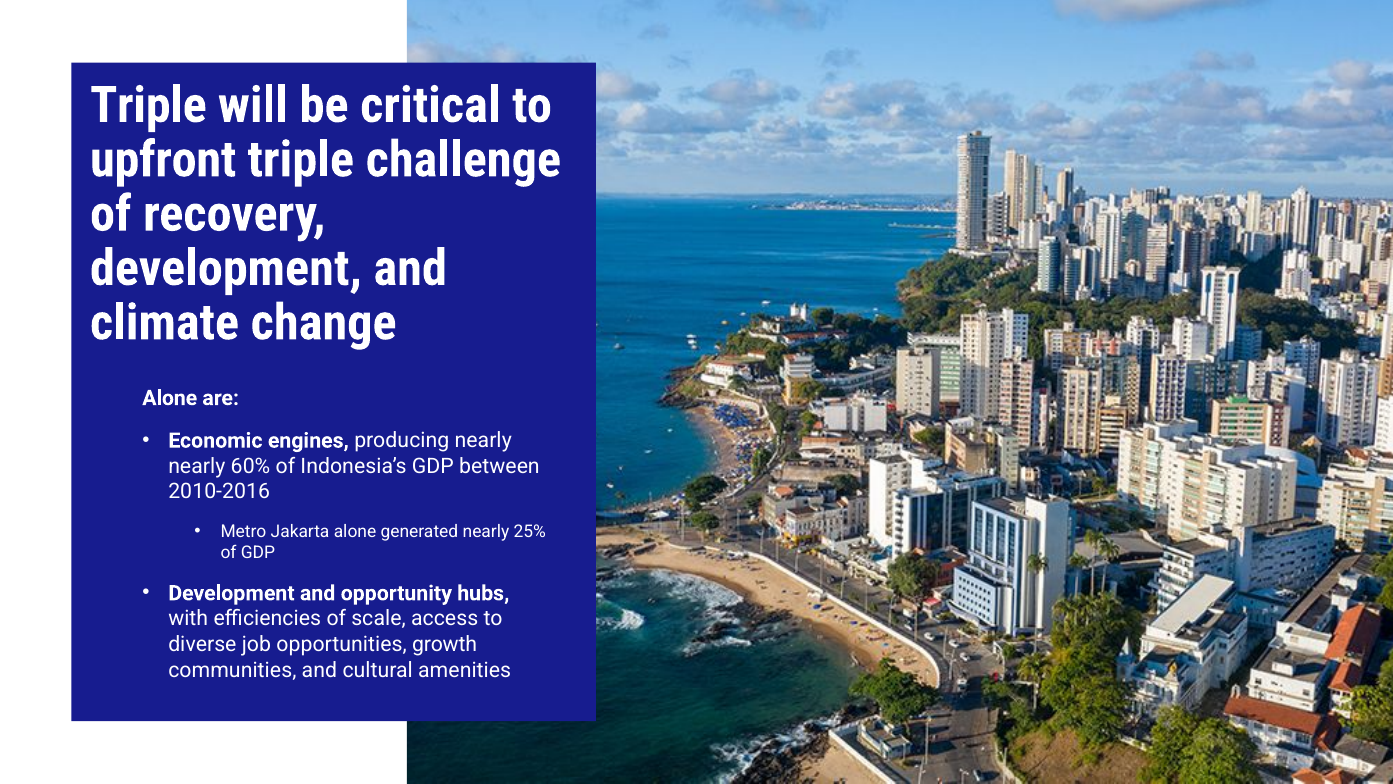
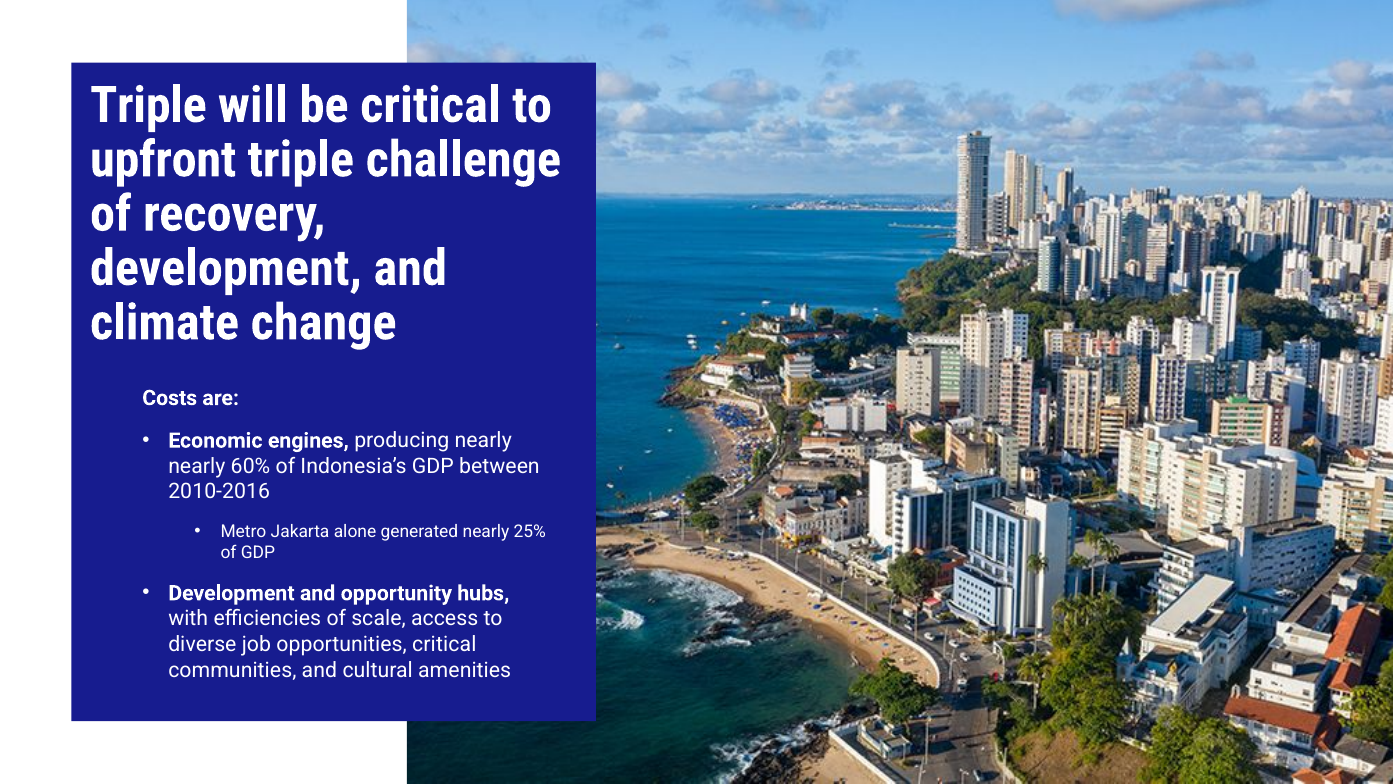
Alone: Alone -> Costs (170, 398)
opportunities growth: growth -> critical (444, 644)
